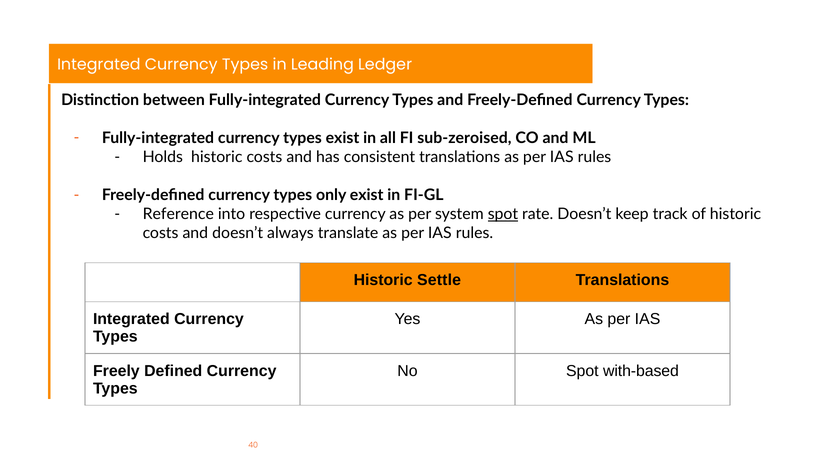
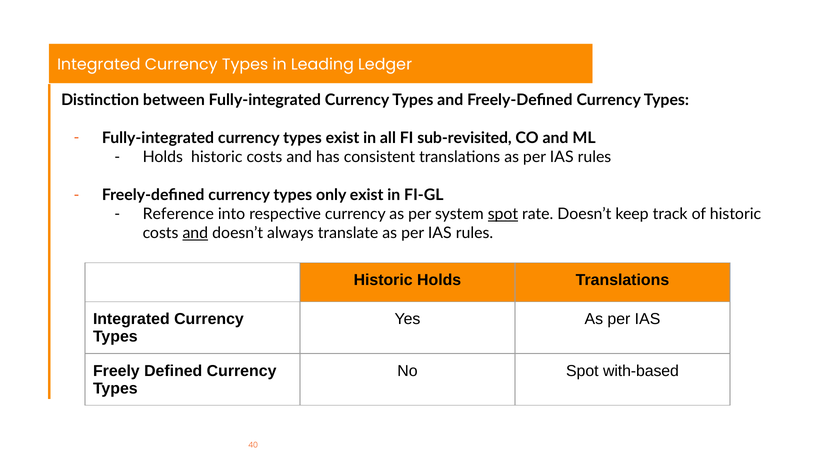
sub-zeroised: sub-zeroised -> sub-revisited (464, 138)
and underline: none -> present (195, 233)
Historic Settle: Settle -> Holds (439, 280)
